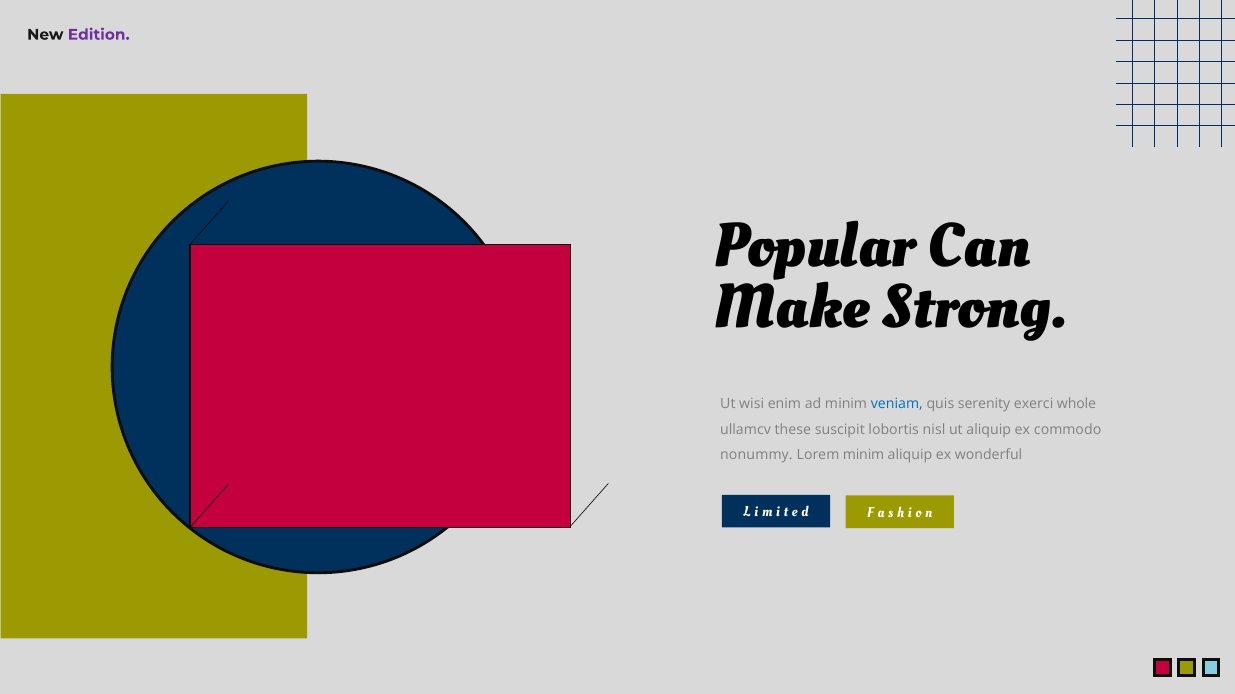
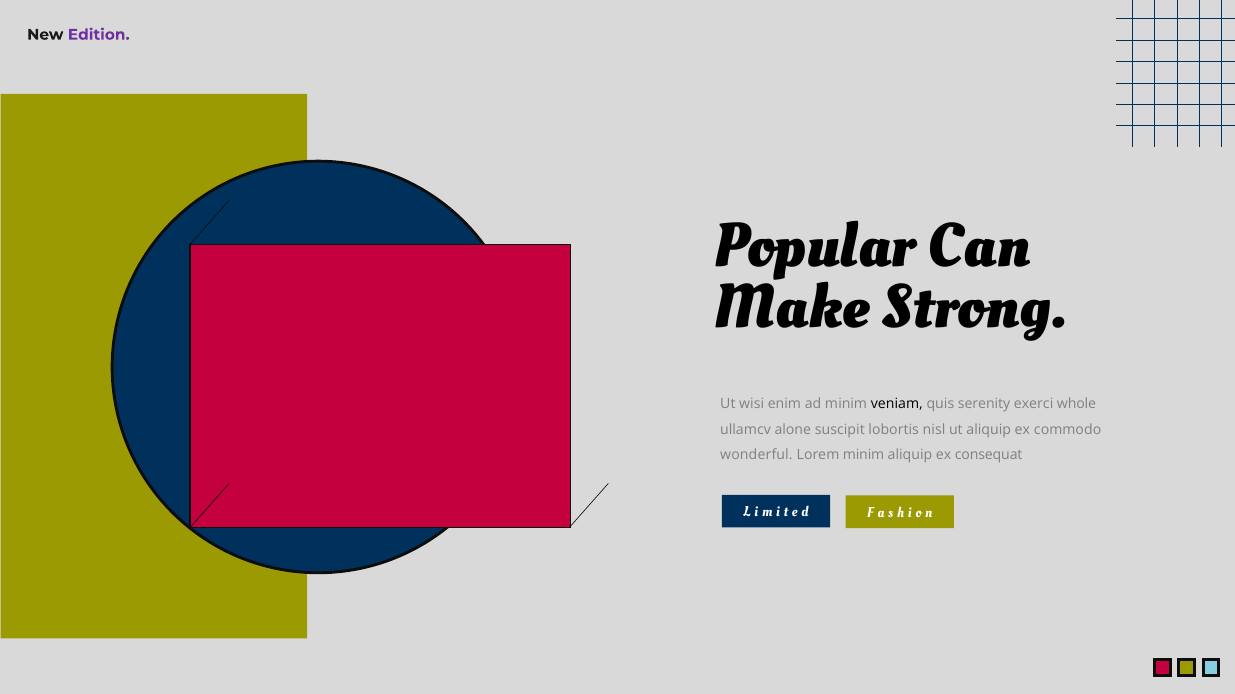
veniam colour: blue -> black (897, 404)
these: these -> alone (793, 430)
nonummy: nonummy -> wonderful (756, 455)
wonderful: wonderful -> consequat (989, 455)
